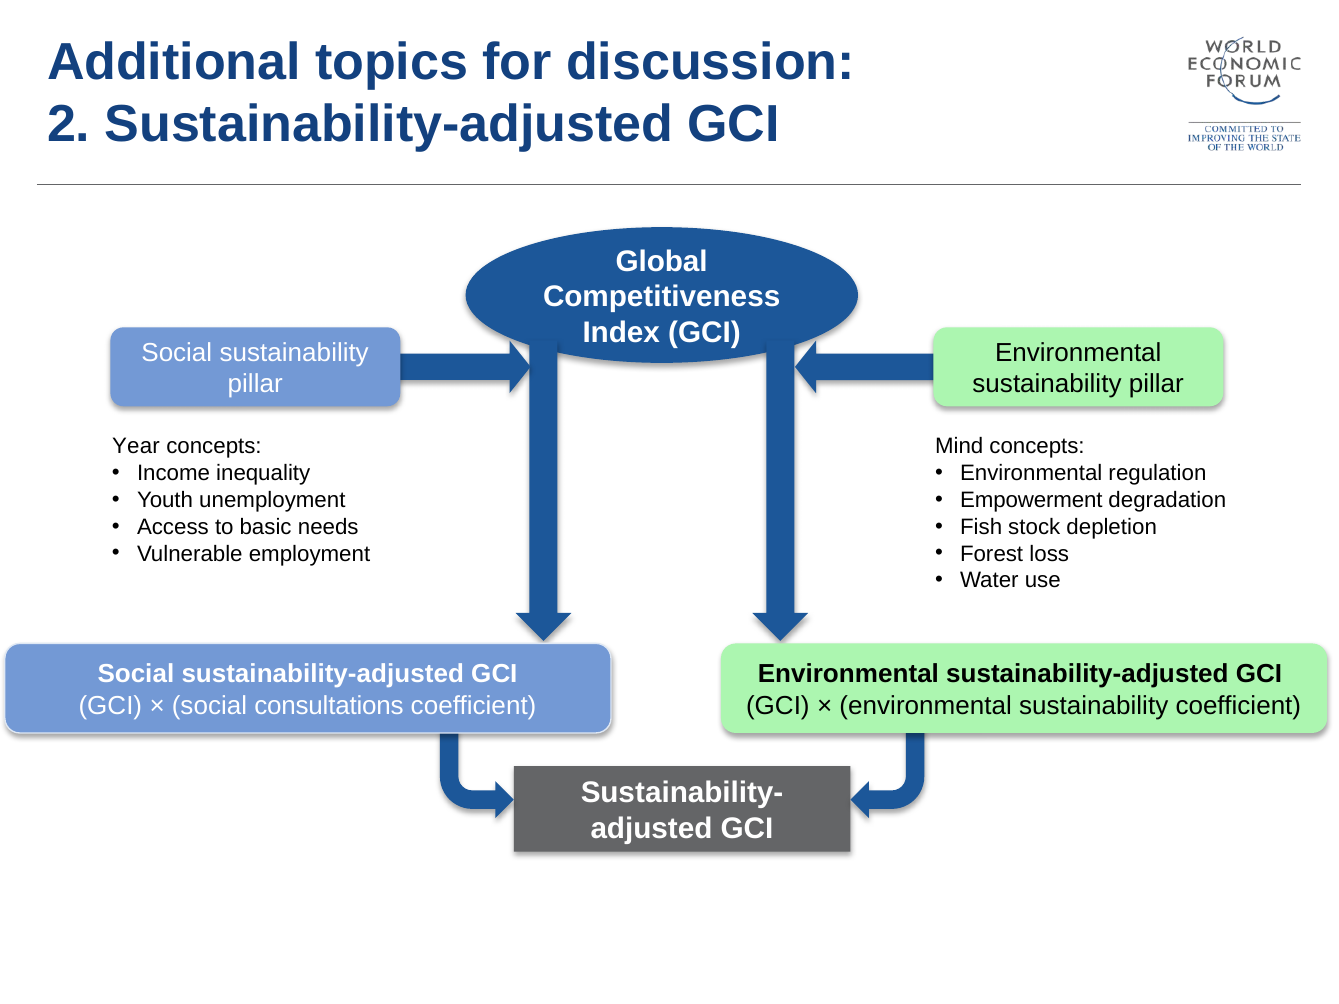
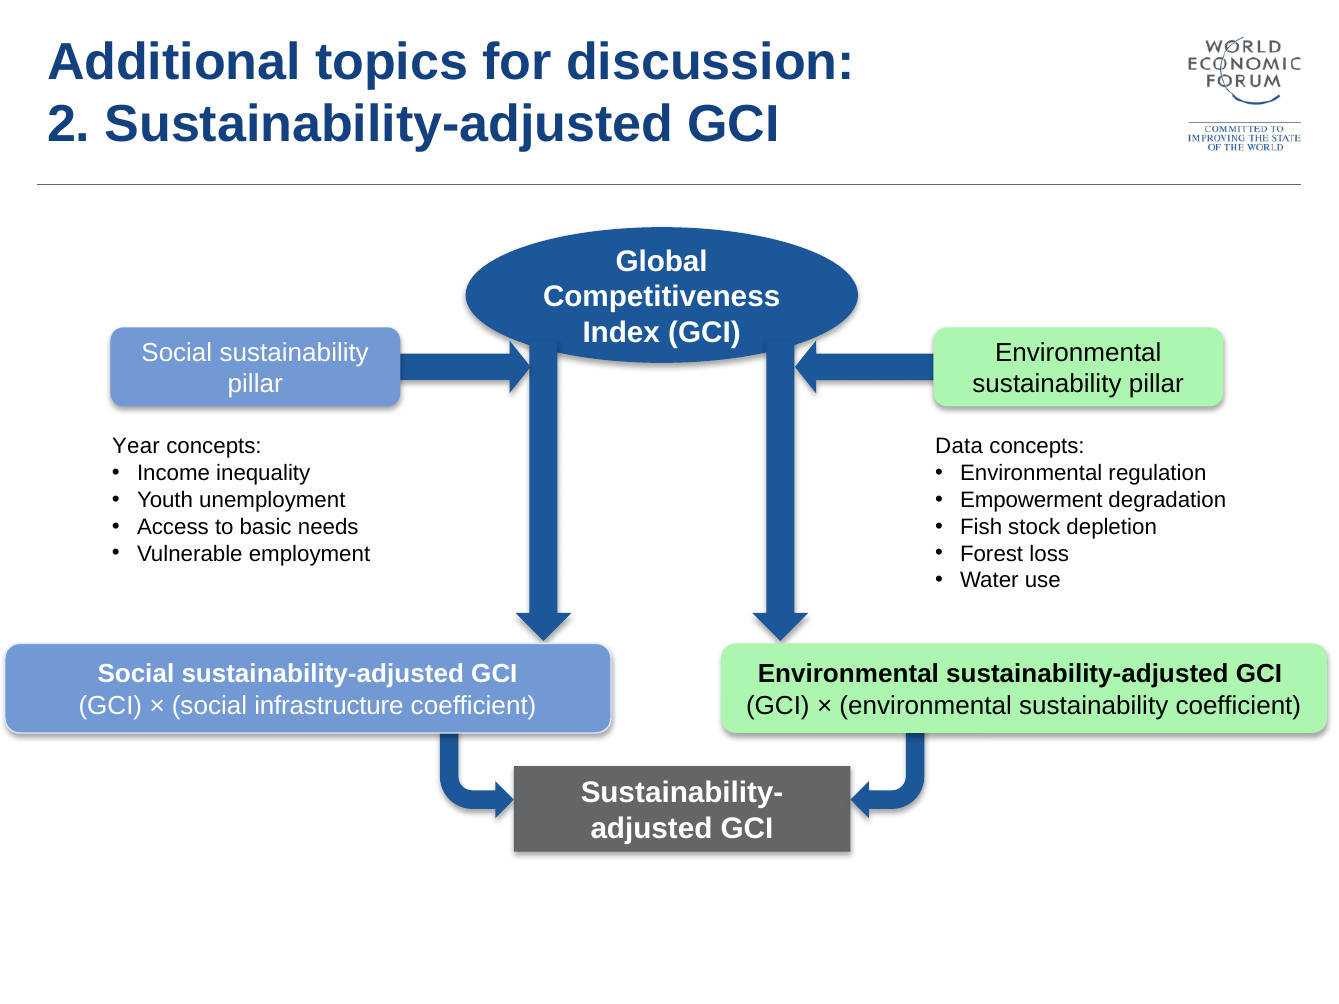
Mind: Mind -> Data (959, 447)
consultations: consultations -> infrastructure (329, 706)
